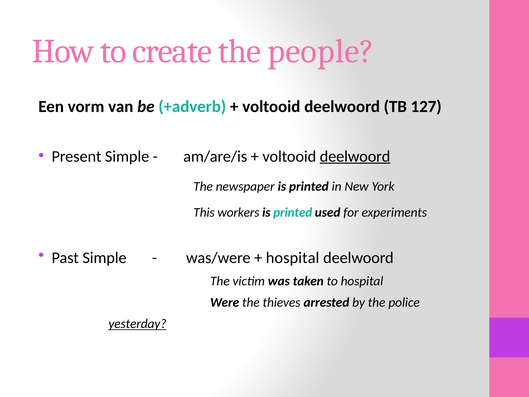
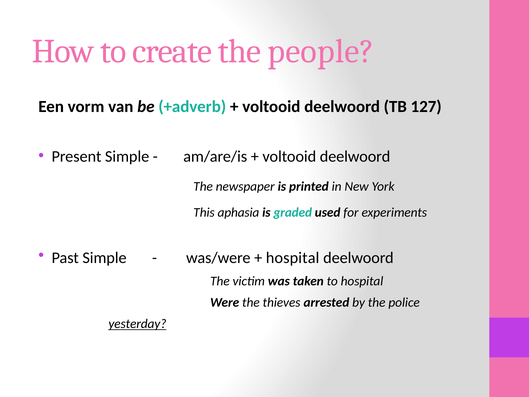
deelwoord underline: present -> none (355, 156)
workers: workers -> aphasia (238, 212)
printed: printed -> graded (293, 212)
